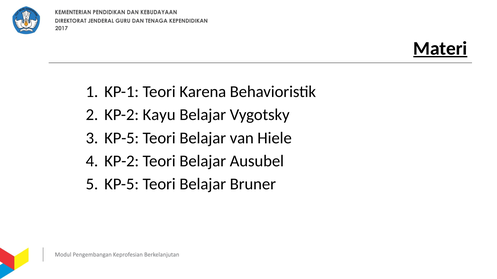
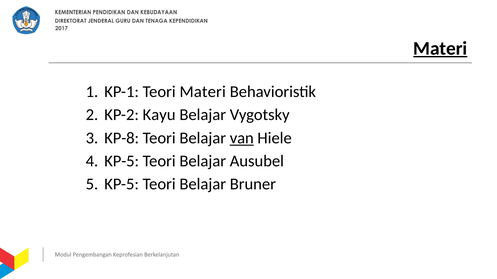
Teori Karena: Karena -> Materi (203, 92)
KP-5: KP-5 -> KP-8 (122, 138)
van underline: none -> present (242, 138)
KP-2: KP-2 -> KP-5 (122, 161)
